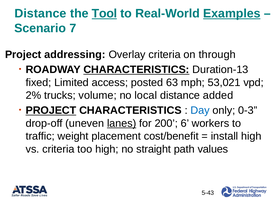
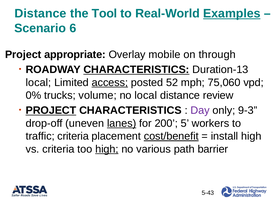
Tool underline: present -> none (104, 13)
7: 7 -> 6 (73, 28)
addressing: addressing -> appropriate (75, 55)
Overlay criteria: criteria -> mobile (165, 55)
fixed: fixed -> local (38, 82)
access underline: none -> present (110, 82)
63: 63 -> 52 (172, 82)
53,021: 53,021 -> 75,060 (224, 82)
2%: 2% -> 0% (33, 95)
added: added -> review (218, 95)
Day colour: blue -> purple (200, 110)
0-3: 0-3 -> 9-3 (248, 110)
6: 6 -> 5 (185, 123)
traffic weight: weight -> criteria (73, 136)
cost/benefit underline: none -> present (171, 136)
high underline: none -> present (107, 149)
straight: straight -> various (154, 149)
values: values -> barrier (213, 149)
